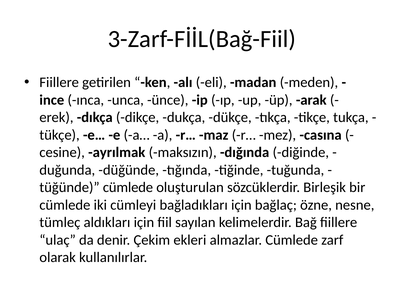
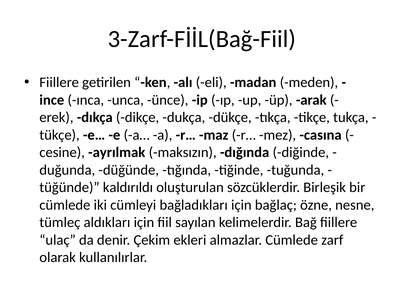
tüğünde cümlede: cümlede -> kaldırıldı (128, 187)
